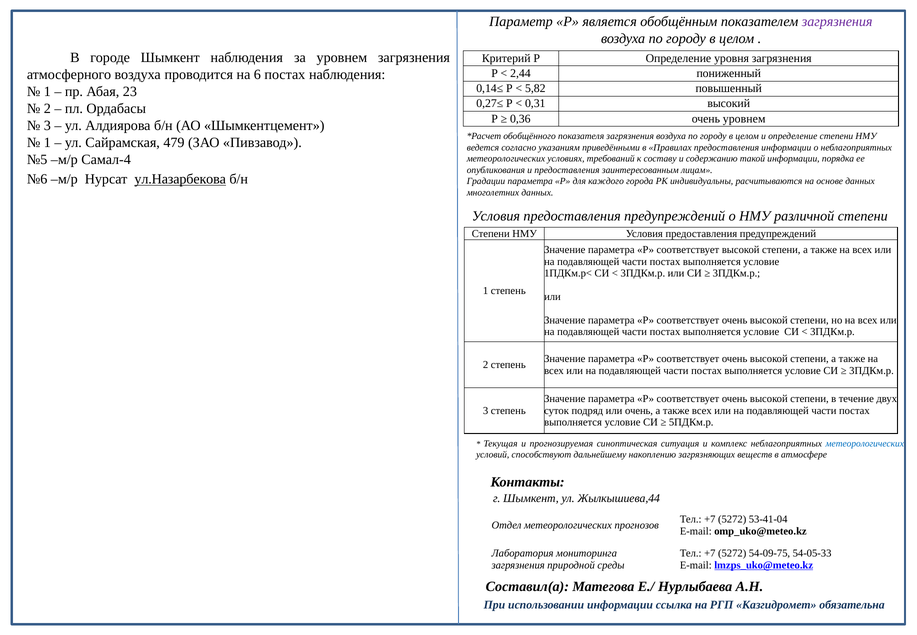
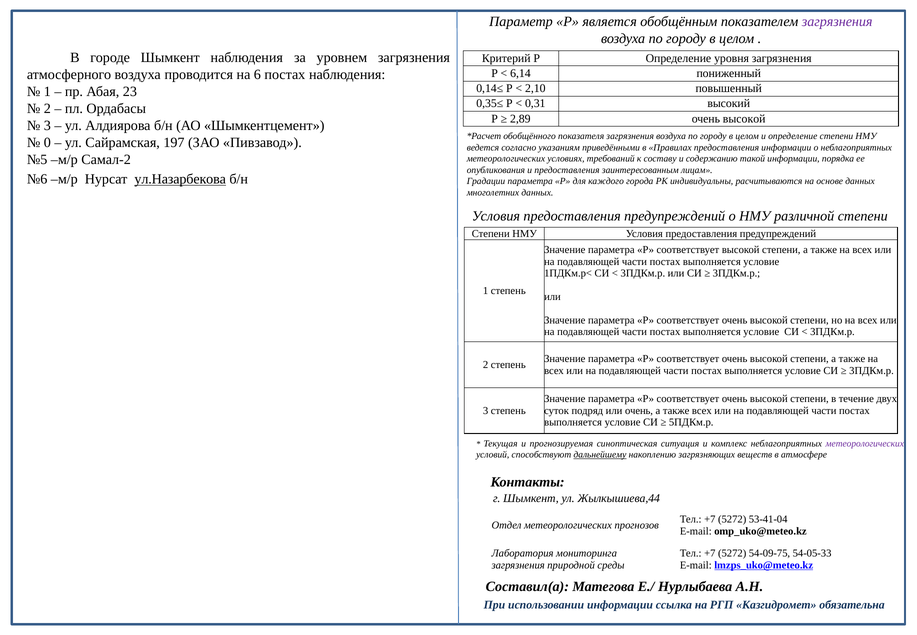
2,44: 2,44 -> 6,14 (520, 73)
5,82: 5,82 -> 2,10 (535, 88)
0,27≤: 0,27≤ -> 0,35≤ (490, 104)
0,36: 0,36 -> 2,89 (520, 119)
уровнем: уровнем -> высокой (744, 119)
1: 1 -> 0 (47, 142)
479: 479 -> 197 (174, 142)
Самал-4: Самал-4 -> Самал-2 (106, 159)
метеорологических colour: blue -> purple (865, 443)
дальнейшему underline: none -> present (600, 455)
